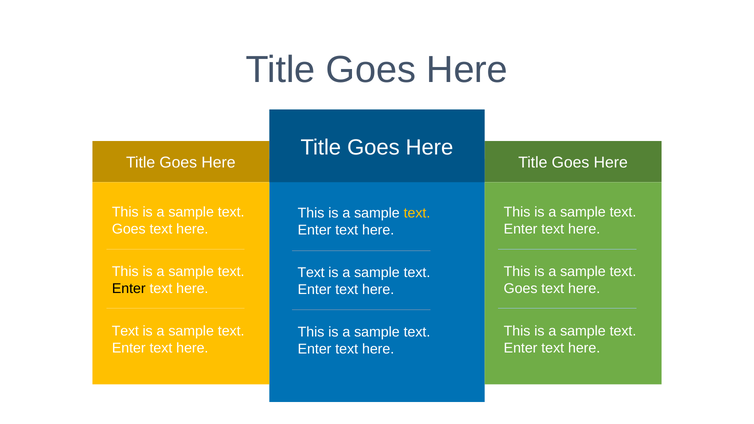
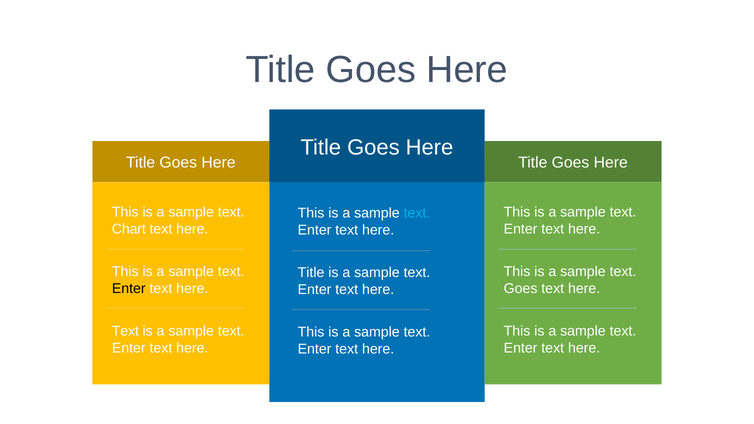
text colour: yellow -> light blue (417, 213)
Goes: Goes -> Chart (129, 229)
Text: Text -> Title (311, 273)
